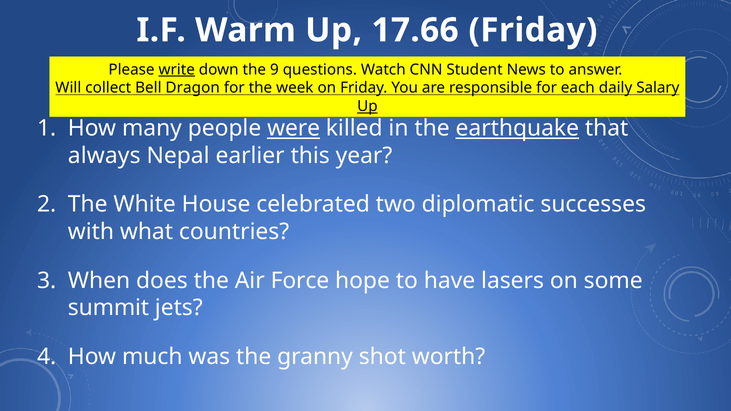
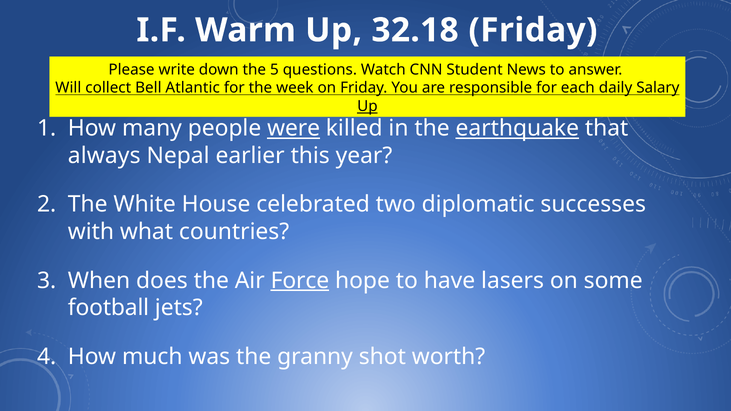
17.66: 17.66 -> 32.18 (415, 30)
write underline: present -> none (177, 70)
9: 9 -> 5 (274, 70)
Dragon: Dragon -> Atlantic (193, 88)
Force underline: none -> present (300, 281)
summit: summit -> football (108, 308)
